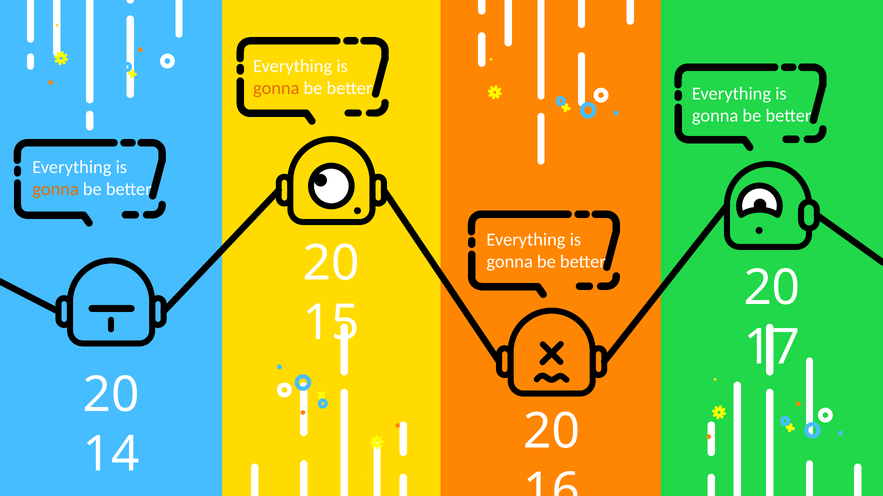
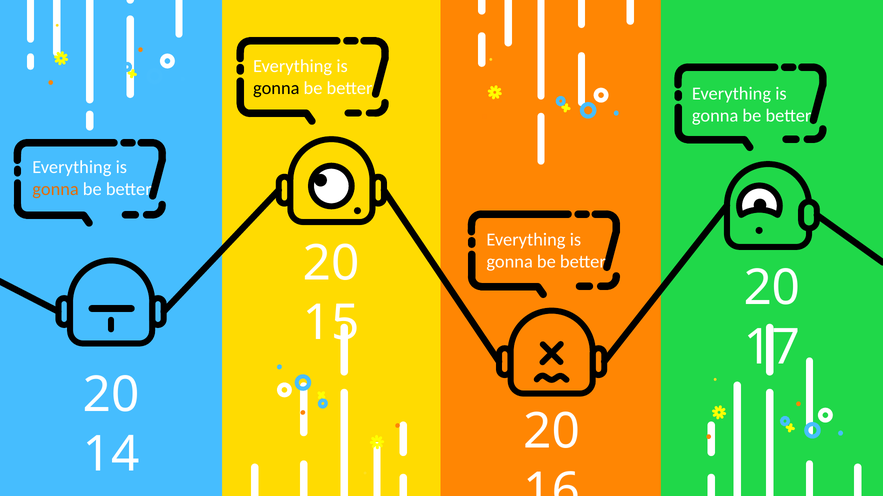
gonna colour: orange -> black (276, 88)
